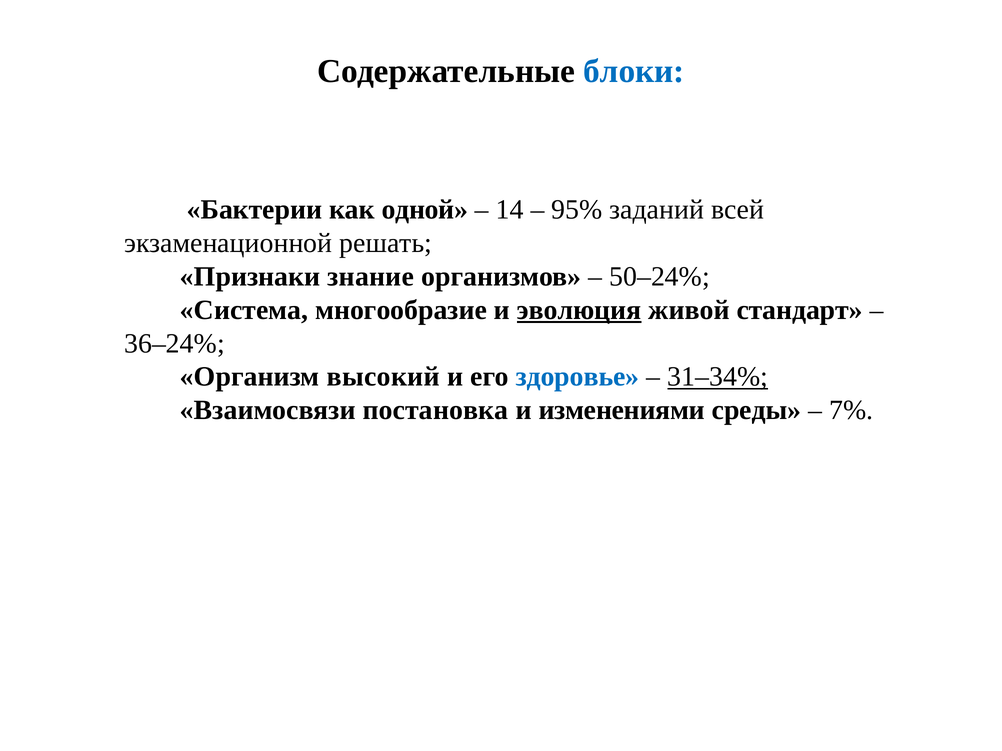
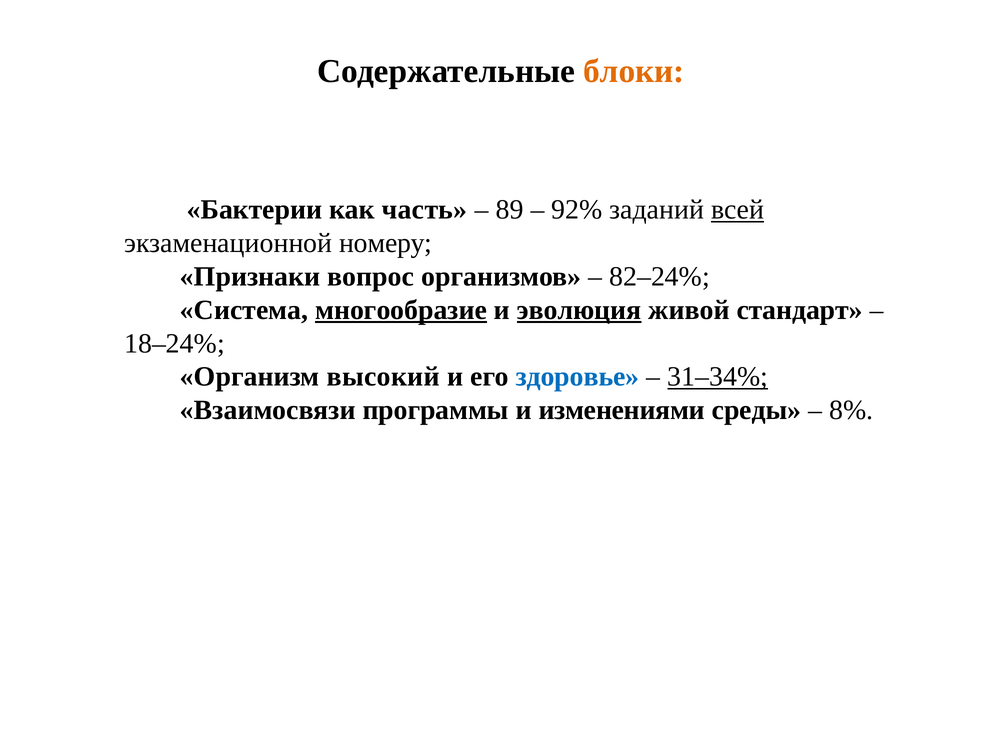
блоки colour: blue -> orange (634, 71)
одной: одной -> часть (425, 210)
14: 14 -> 89 (510, 210)
95%: 95% -> 92% (577, 210)
всей underline: none -> present (738, 210)
решать: решать -> номеру (386, 243)
знание: знание -> вопрос (371, 277)
50–24%: 50–24% -> 82–24% (660, 277)
многообразие underline: none -> present (401, 310)
36–24%: 36–24% -> 18–24% (174, 344)
постановка: постановка -> программы (436, 410)
7%: 7% -> 8% (851, 410)
